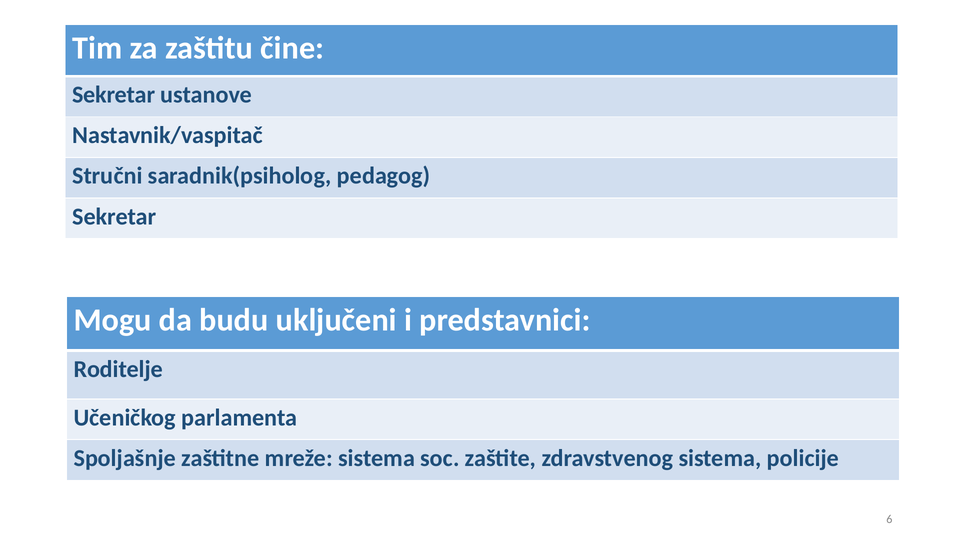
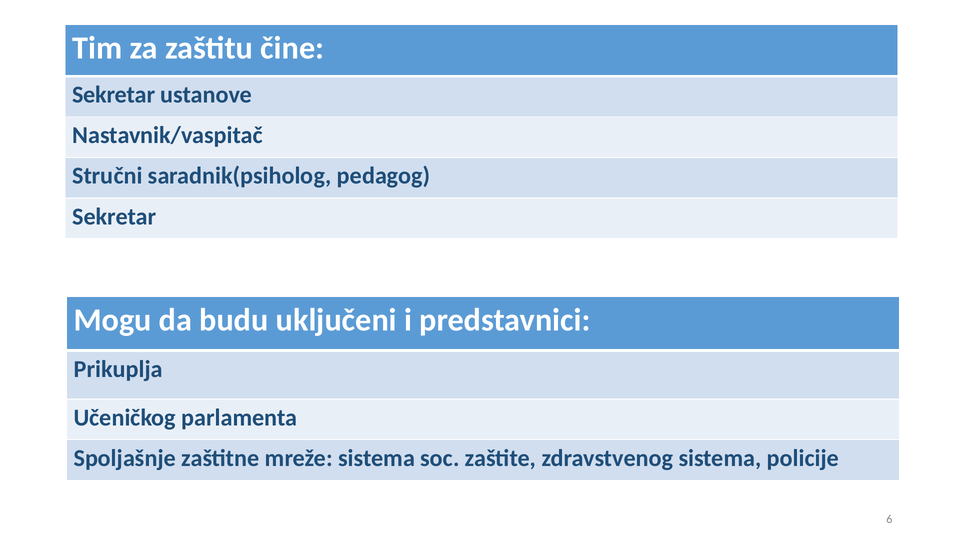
Roditelje: Roditelje -> Prikuplja (118, 369)
